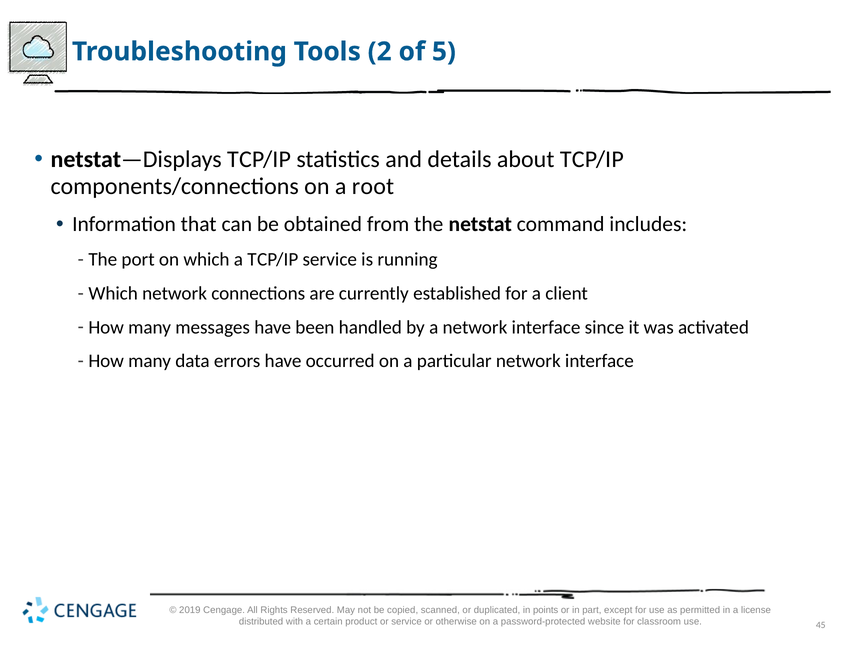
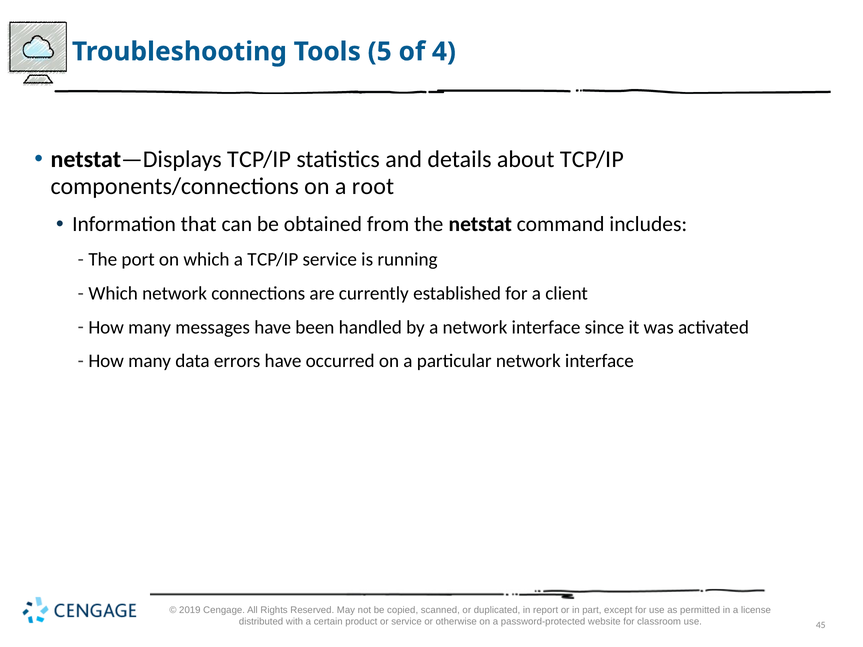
2: 2 -> 5 (380, 52)
5: 5 -> 4 (444, 52)
points: points -> report (546, 611)
